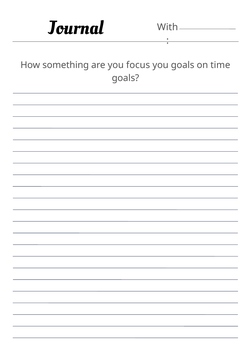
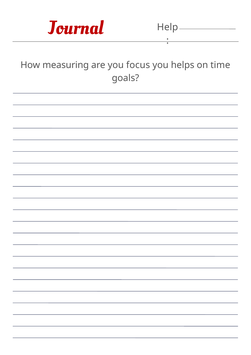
Journal colour: black -> red (76, 28)
With: With -> Help (168, 27)
something: something -> measuring (66, 65)
you goals: goals -> helps (183, 65)
